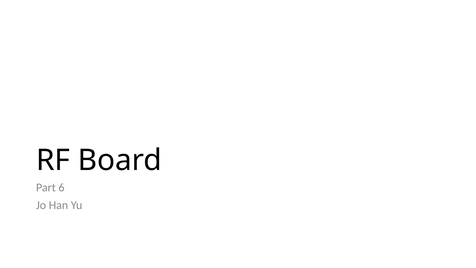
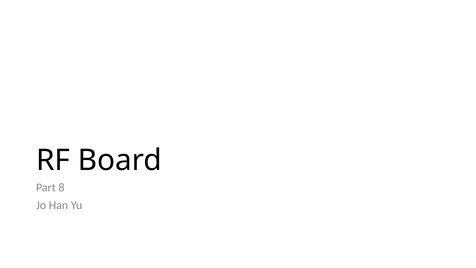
6: 6 -> 8 (61, 187)
